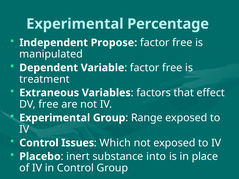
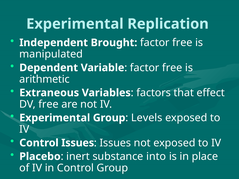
Percentage: Percentage -> Replication (168, 24)
Propose: Propose -> Brought (114, 43)
treatment: treatment -> arithmetic (44, 79)
Range: Range -> Levels (147, 118)
Which: Which -> Issues (115, 143)
